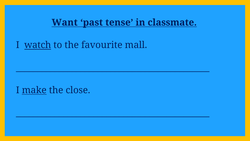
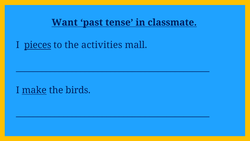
watch: watch -> pieces (38, 45)
favourite: favourite -> activities (102, 45)
close: close -> birds (78, 90)
